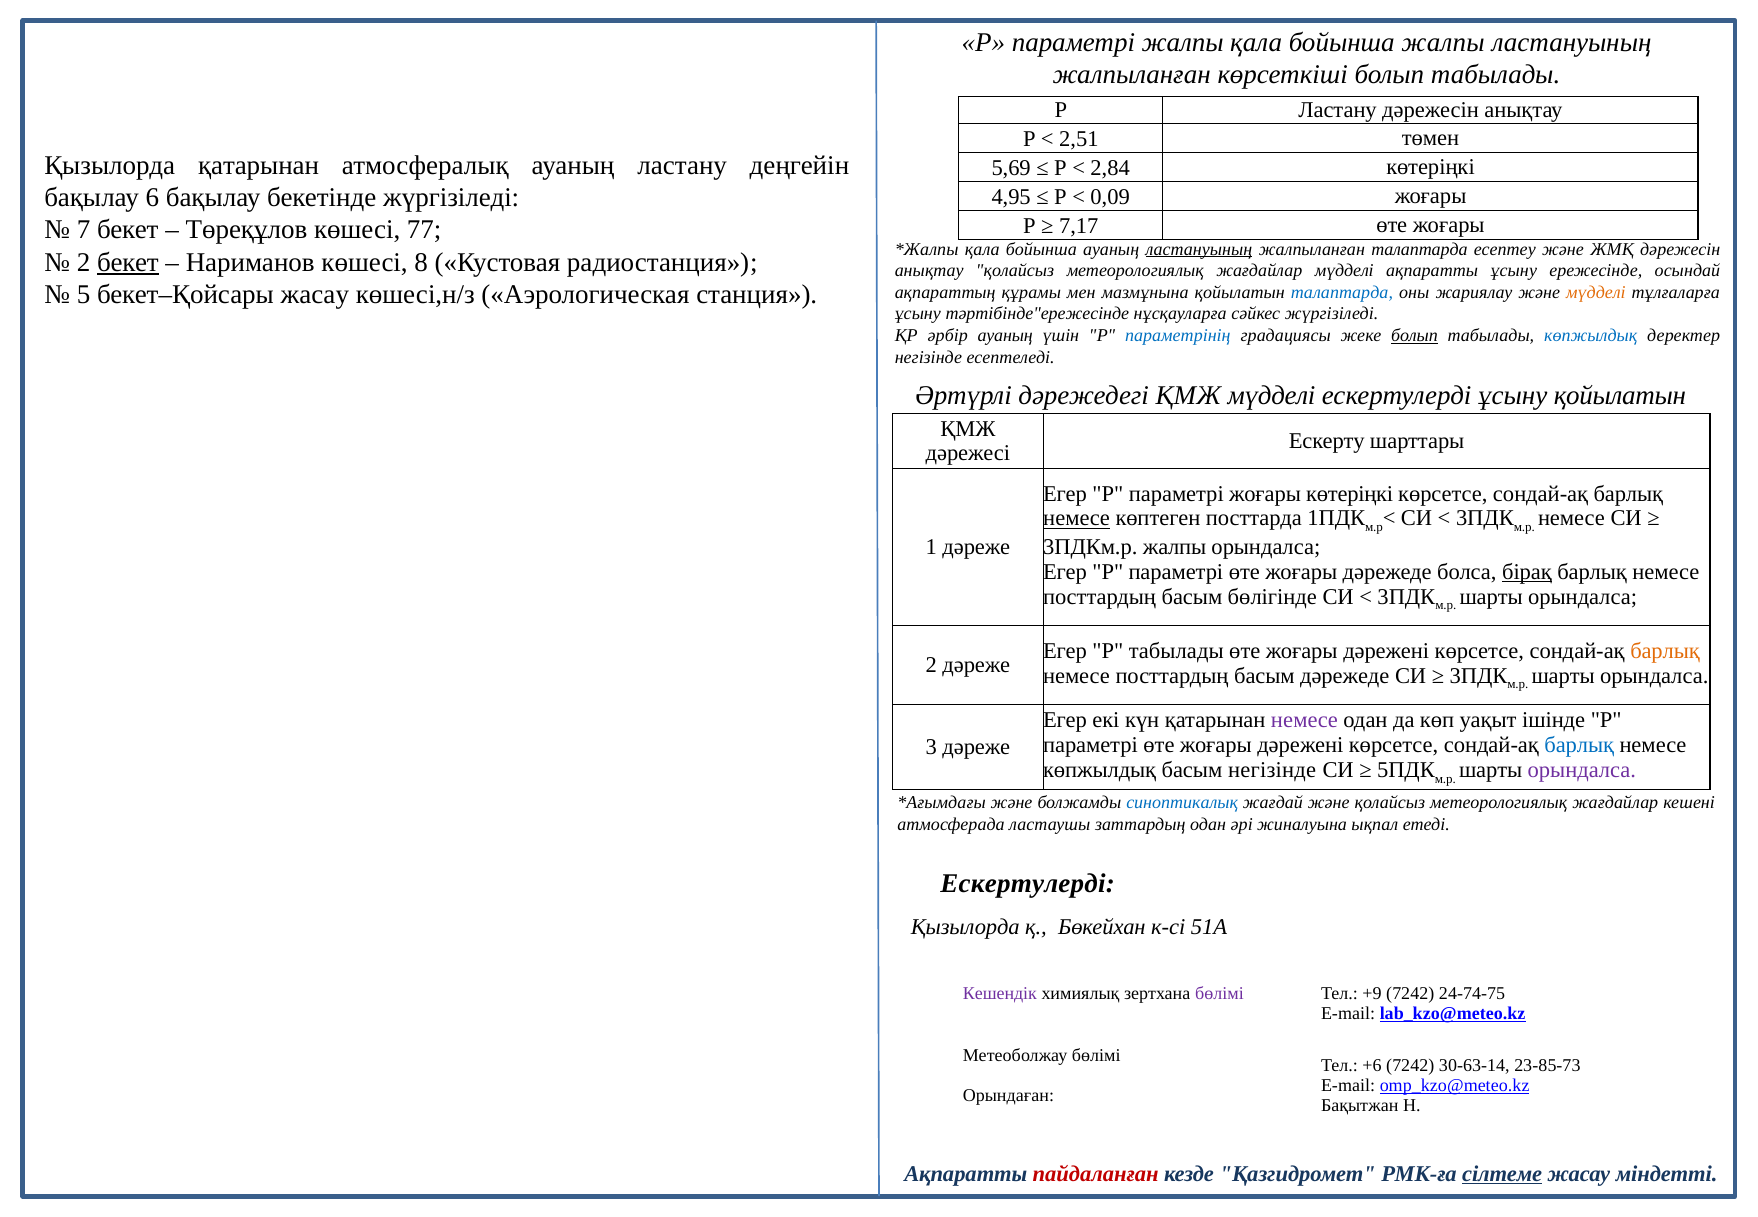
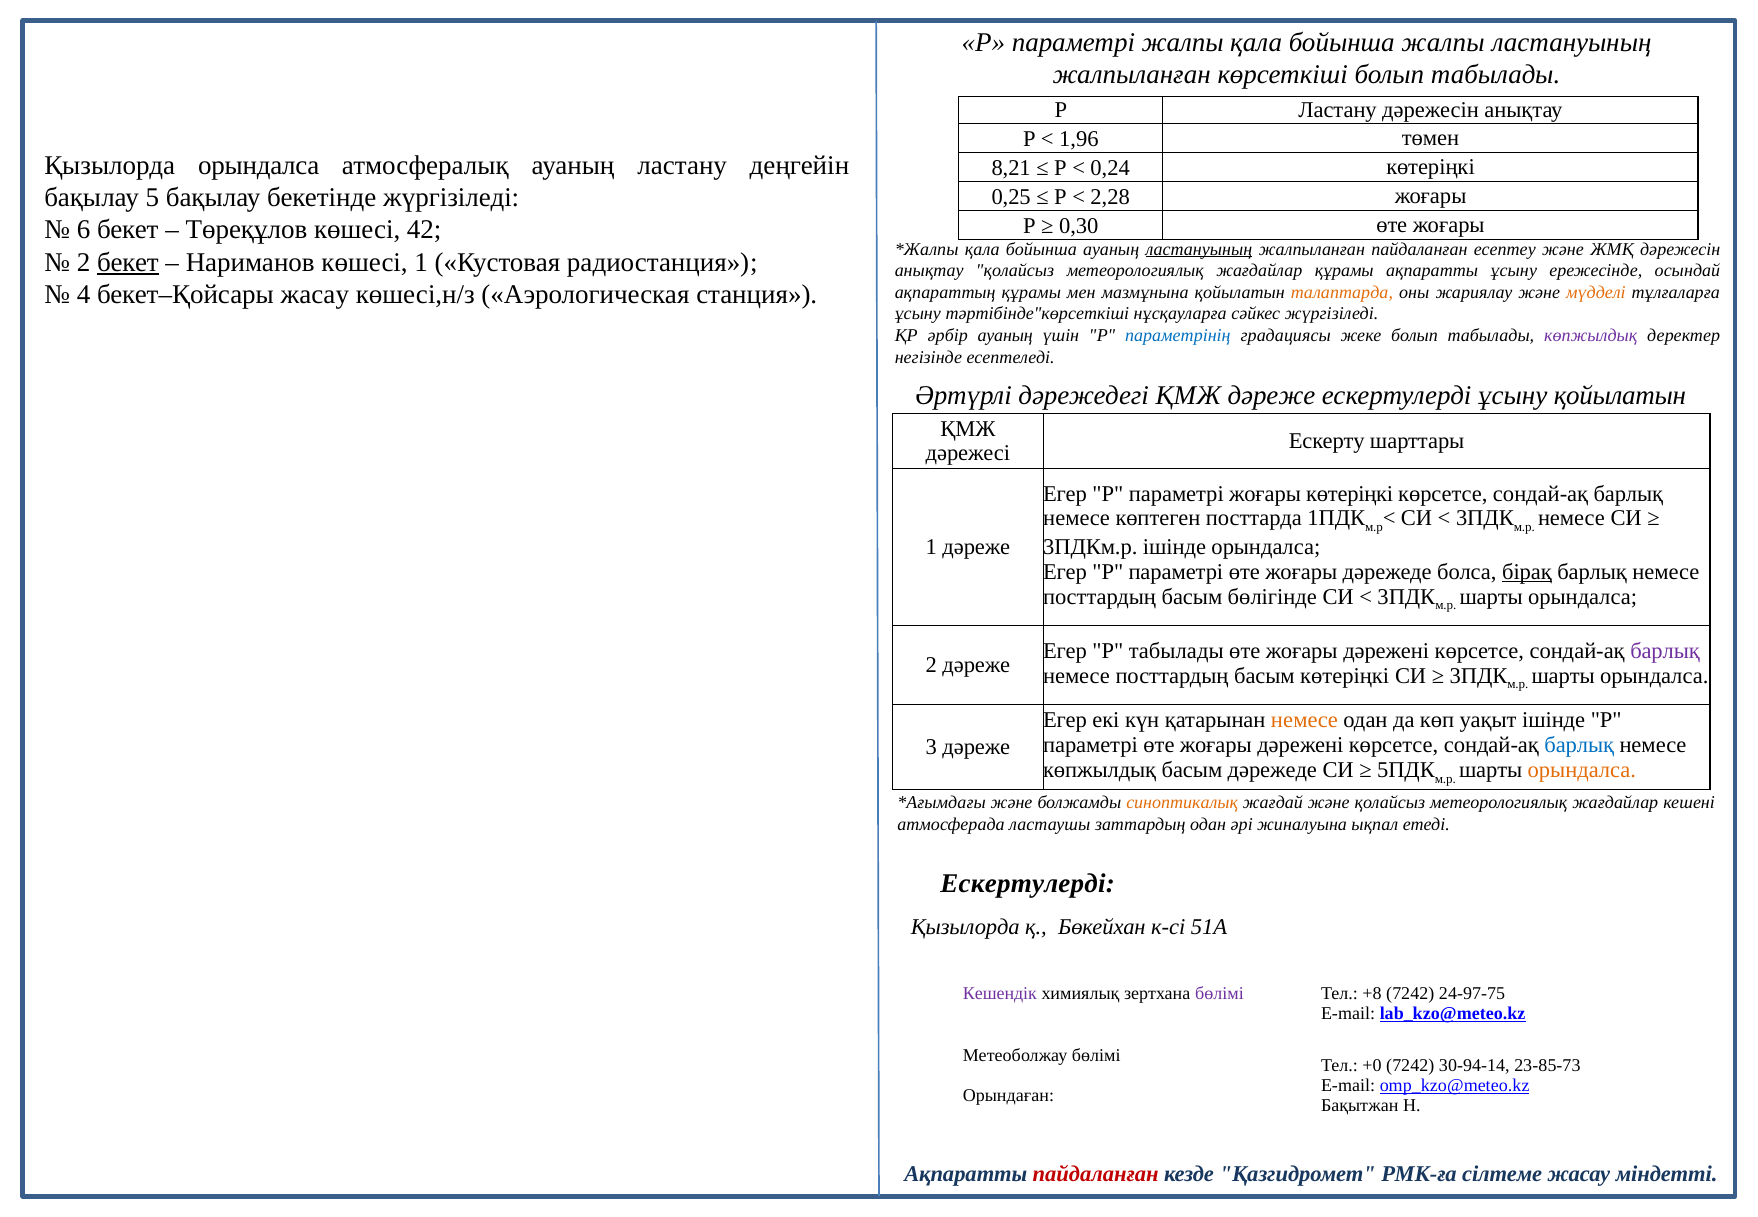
2,51: 2,51 -> 1,96 (1079, 139)
Қызылорда қатарынан: қатарынан -> орындалса (259, 165)
5,69: 5,69 -> 8,21 (1011, 168)
2,84: 2,84 -> 0,24 (1110, 168)
6: 6 -> 5 (152, 198)
4,95: 4,95 -> 0,25 (1011, 197)
0,09: 0,09 -> 2,28 (1110, 197)
7,17: 7,17 -> 0,30 (1079, 226)
7: 7 -> 6 (84, 230)
77: 77 -> 42 (424, 230)
жалпыланған талаптарда: талаптарда -> пайдаланған (1419, 249)
көшесі 8: 8 -> 1 (421, 262)
жағдайлар мүдделі: мүдделі -> құрамы (1344, 271)
5: 5 -> 4 (84, 295)
талаптарда colour: blue -> orange (1342, 292)
тәртібінде"ережесінде: тәртібінде"ережесінде -> тәртібінде"көрсеткіші (1037, 314)
болып underline: present -> none (1414, 336)
көпжылдық colour: blue -> purple (1591, 336)
ҚМЖ мүдделі: мүдделі -> дәреже (1271, 396)
немесе underline: present -> none (1076, 519)
3ПДКм.р жалпы: жалпы -> ішінде (1174, 547)
барлық colour: orange -> purple (1665, 651)
басым дәрежеде: дәрежеде -> көтеріңкі (1345, 676)
немесе colour: purple -> orange (1304, 720)
басым негізінде: негізінде -> дәрежеде (1272, 770)
орындалса colour: purple -> orange (1582, 770)
синоптикалық colour: blue -> orange (1182, 803)
+9: +9 -> +8 (1372, 993)
24-74-75: 24-74-75 -> 24-97-75 (1472, 993)
+6: +6 -> +0 (1372, 1065)
30-63-14: 30-63-14 -> 30-94-14 (1474, 1065)
сілтеме underline: present -> none (1502, 1174)
